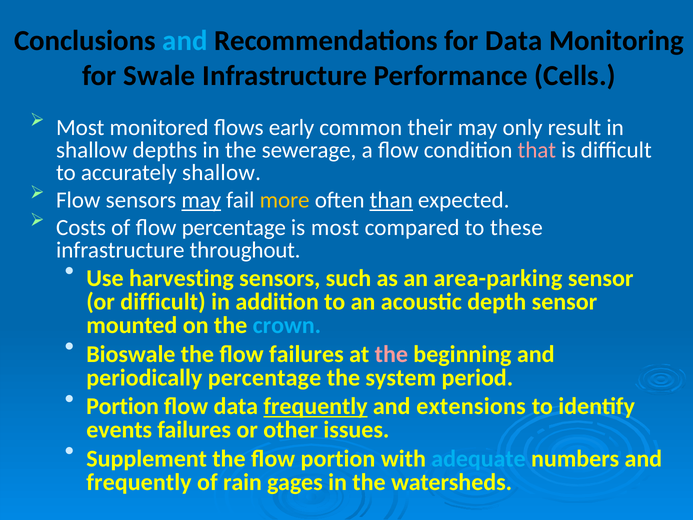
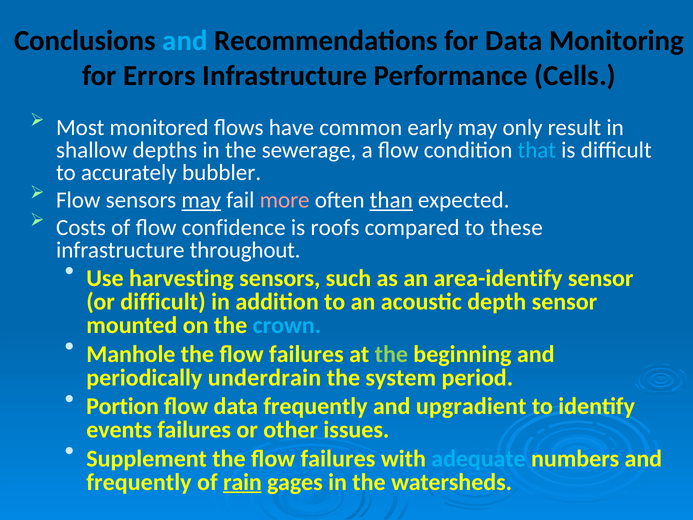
Swale: Swale -> Errors (159, 76)
early: early -> have (291, 128)
their: their -> early (430, 128)
that colour: pink -> light blue (537, 150)
accurately shallow: shallow -> bubbler (222, 173)
more colour: yellow -> pink (285, 200)
flow percentage: percentage -> confidence (234, 227)
is most: most -> roofs (335, 227)
area-parking: area-parking -> area-identify (498, 278)
Bioswale: Bioswale -> Manhole (131, 354)
the colour: pink -> light green (391, 354)
periodically percentage: percentage -> underdrain (264, 377)
frequently underline: present -> none (315, 406)
extensions: extensions -> upgradient (471, 406)
Supplement the flow portion: portion -> failures (338, 458)
rain underline: none -> present (242, 482)
